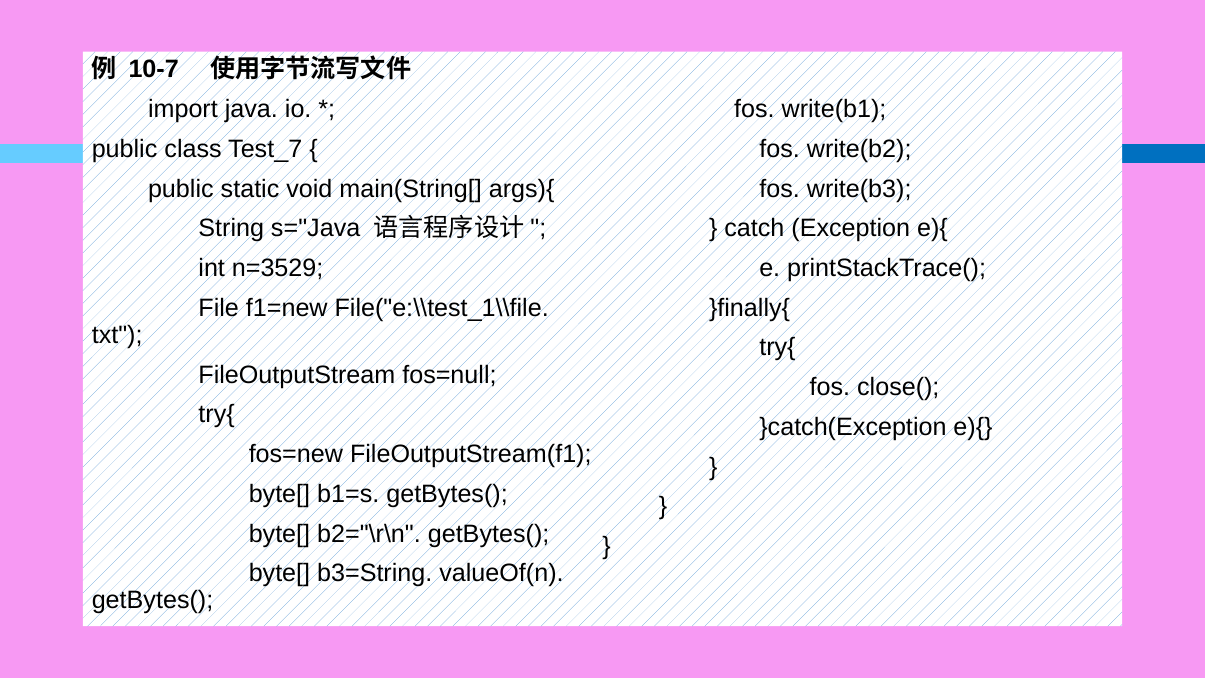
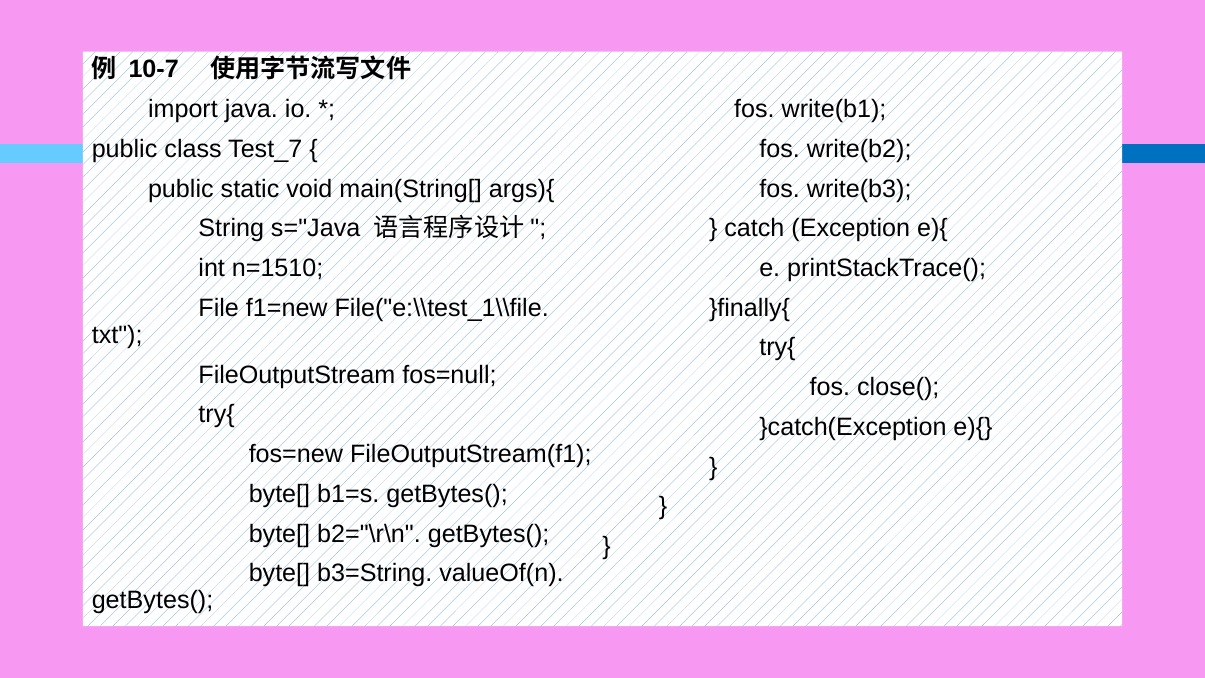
n=3529: n=3529 -> n=1510 (278, 268)
